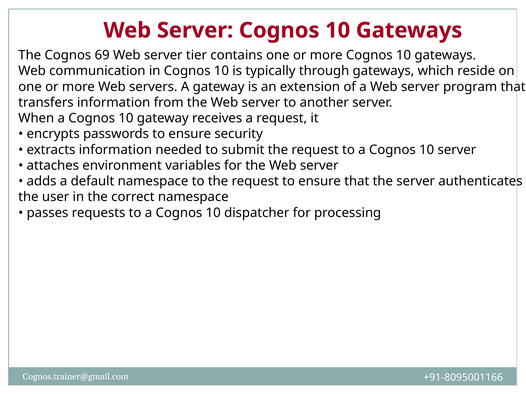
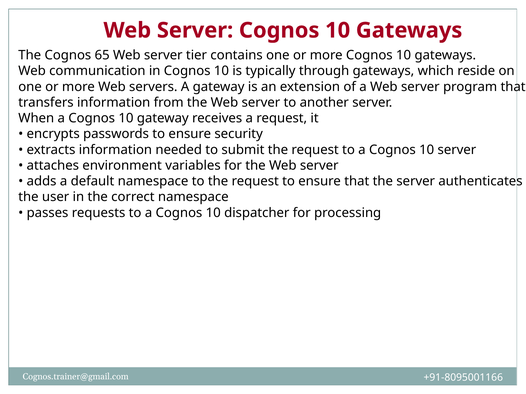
69: 69 -> 65 (102, 55)
